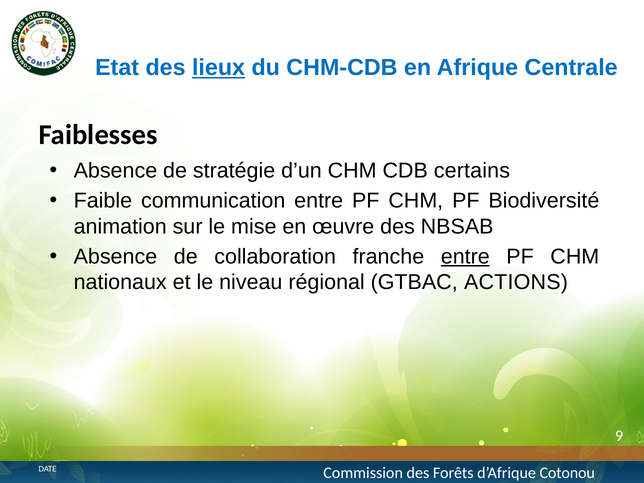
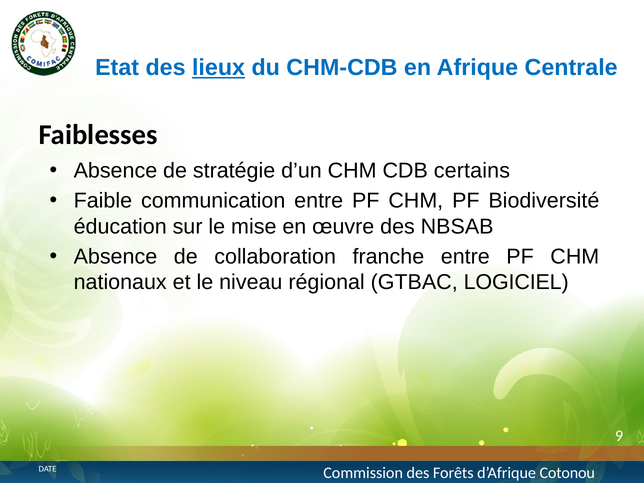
animation: animation -> éducation (120, 227)
entre underline: present -> none (465, 257)
ACTIONS: ACTIONS -> LOGICIEL (516, 282)
